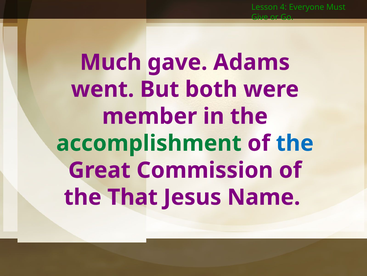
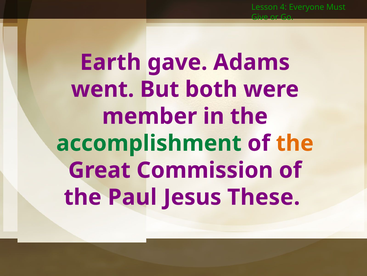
Much: Much -> Earth (111, 62)
the colour: blue -> orange (295, 143)
That: That -> Paul (132, 197)
Name: Name -> These (264, 197)
